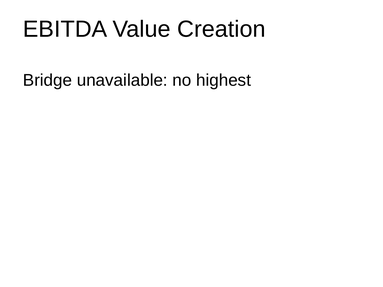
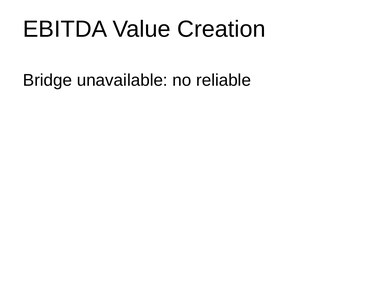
highest: highest -> reliable (224, 80)
